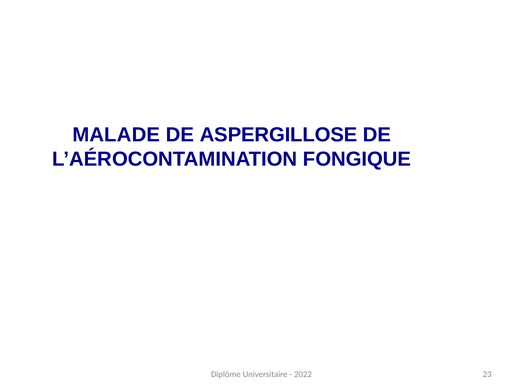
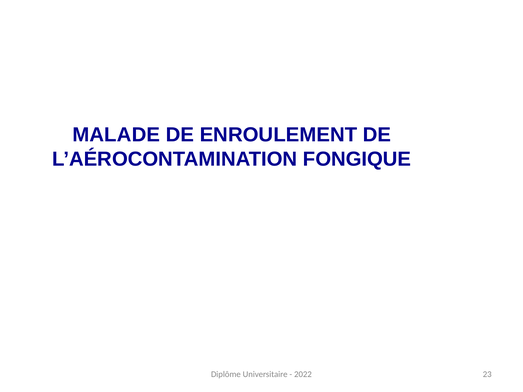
ASPERGILLOSE: ASPERGILLOSE -> ENROULEMENT (278, 135)
